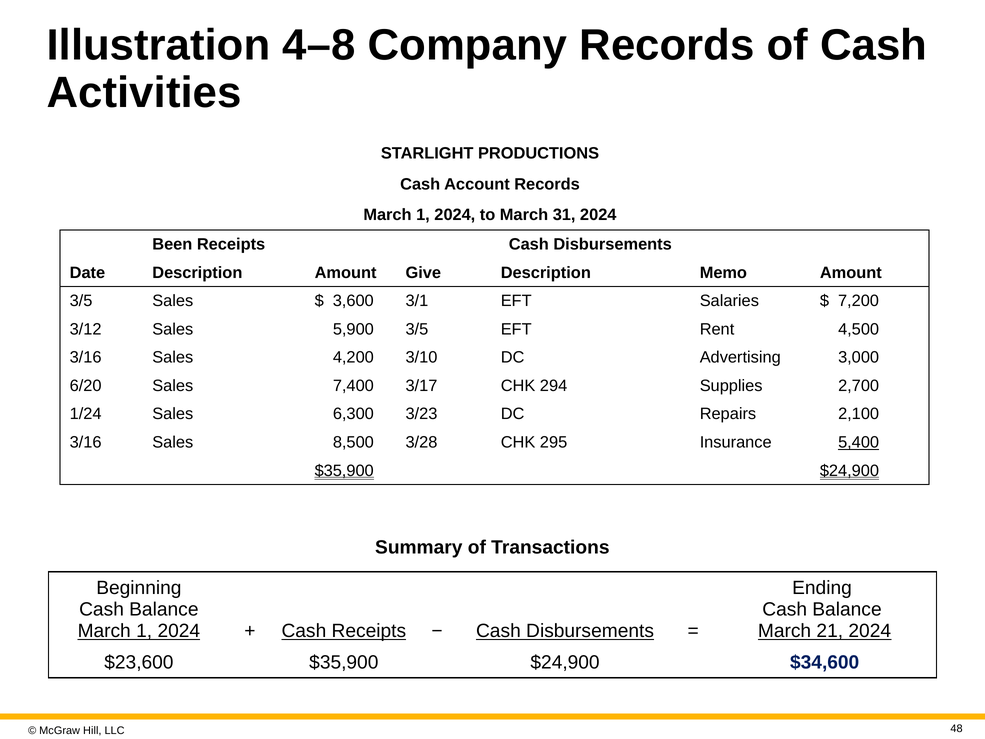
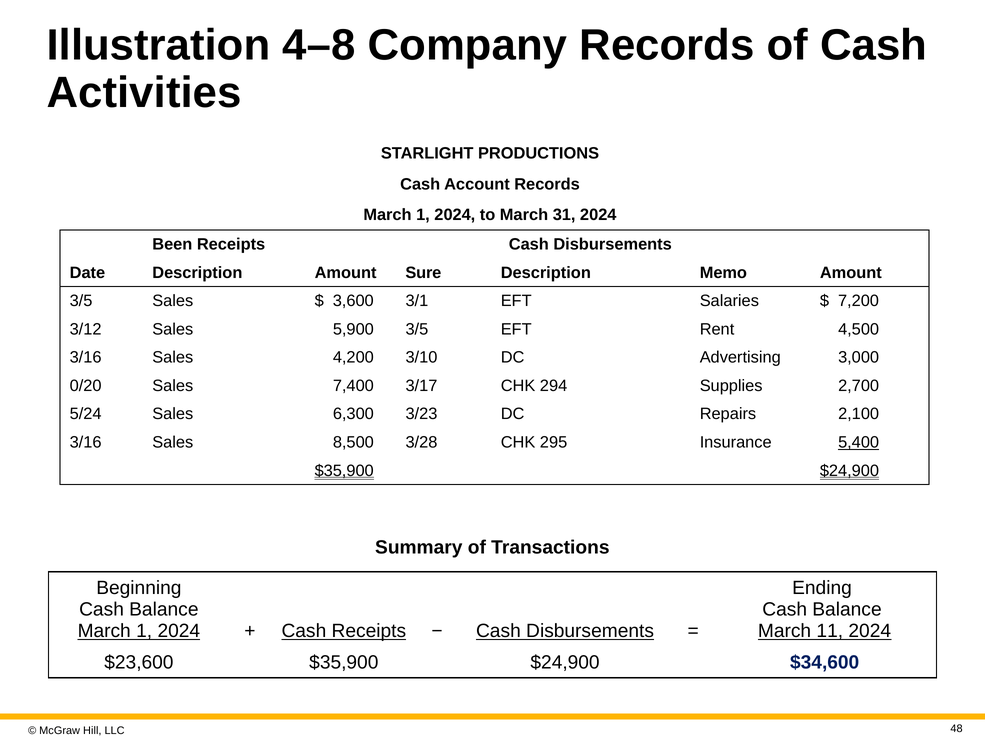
Give: Give -> Sure (423, 273)
6/20: 6/20 -> 0/20 (86, 386)
1/24: 1/24 -> 5/24 (86, 414)
21: 21 -> 11 (830, 631)
